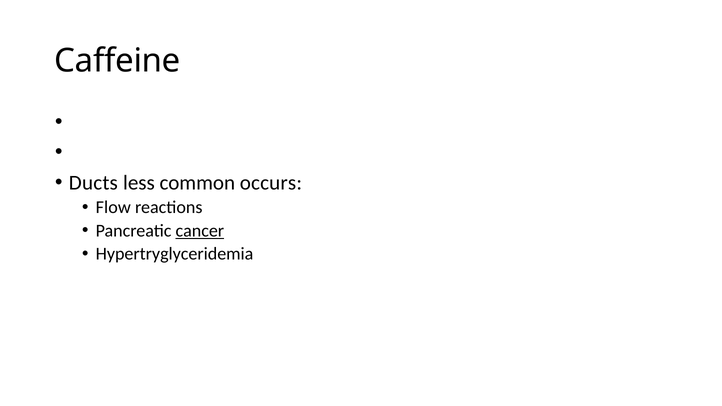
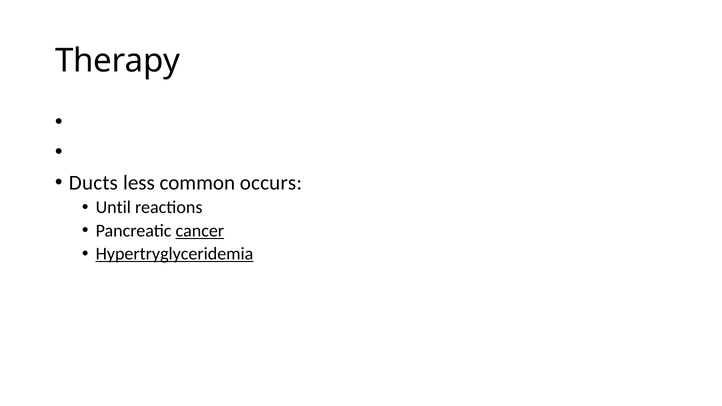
Caffeine: Caffeine -> Therapy (118, 61)
Flow: Flow -> Until (113, 208)
Hypertryglyceridemia underline: none -> present (175, 254)
